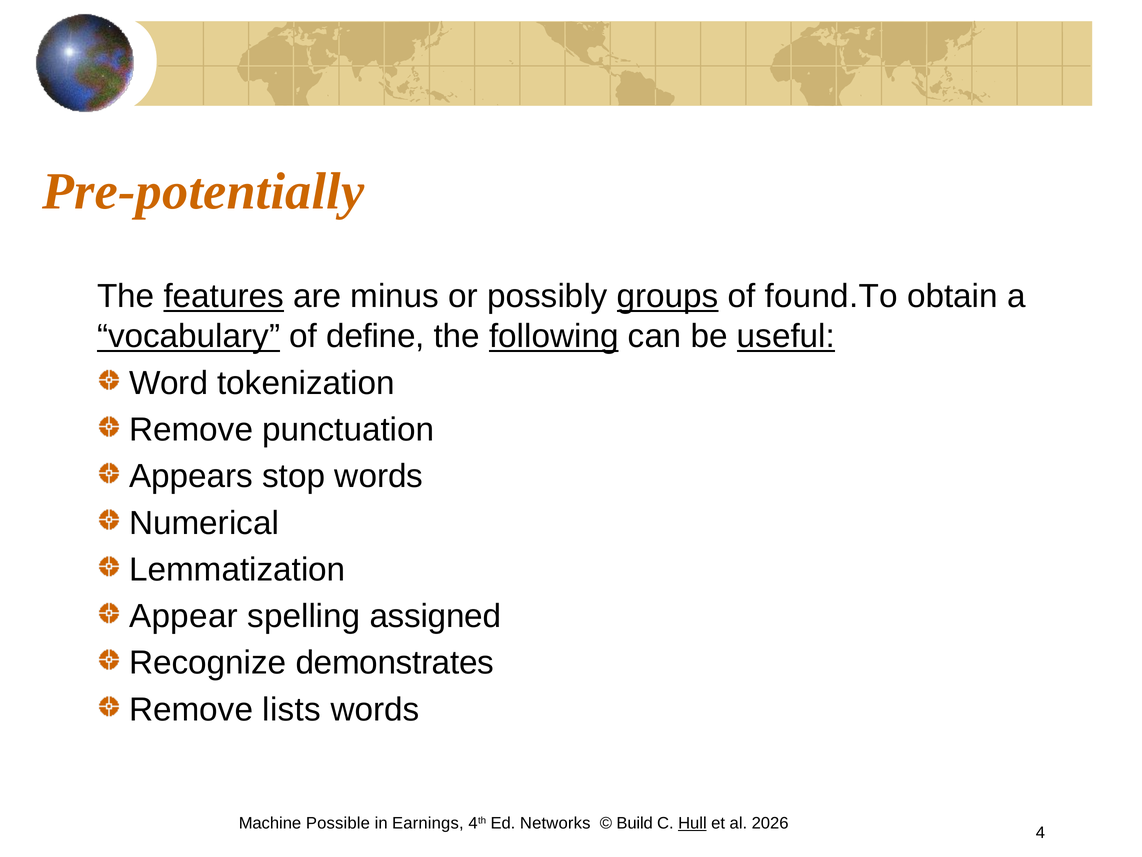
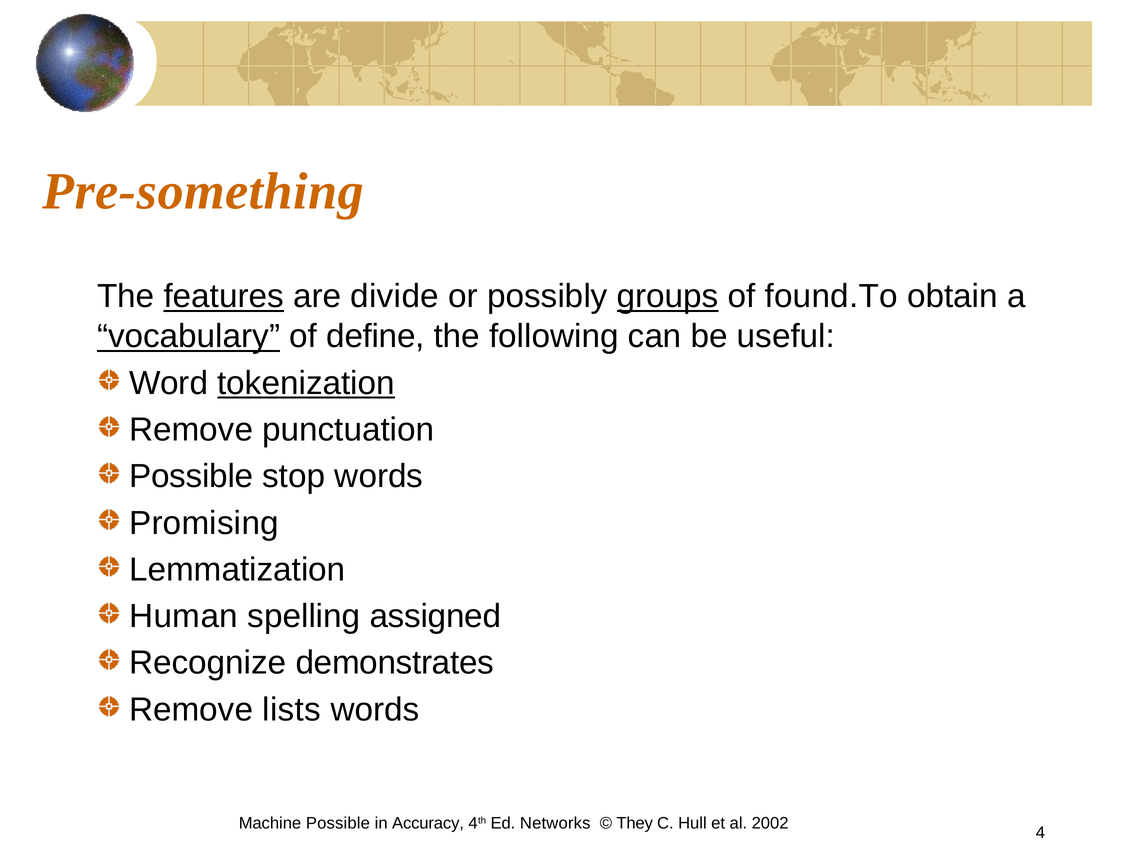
Pre-potentially: Pre-potentially -> Pre-something (203, 191)
minus: minus -> divide (395, 296)
following underline: present -> none (554, 336)
useful underline: present -> none (786, 336)
tokenization underline: none -> present (306, 383)
Appears: Appears -> Possible (191, 476)
Numerical: Numerical -> Promising (204, 523)
Appear: Appear -> Human (184, 616)
Earnings: Earnings -> Accuracy (428, 823)
Build: Build -> They (635, 823)
Hull underline: present -> none (692, 823)
2026: 2026 -> 2002 (770, 823)
